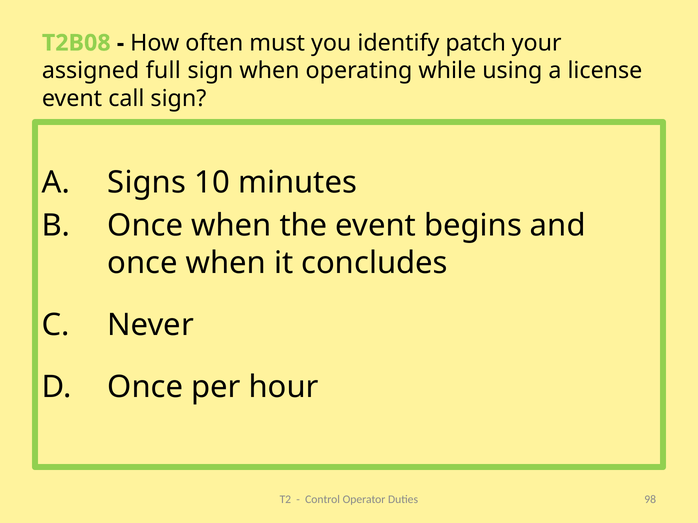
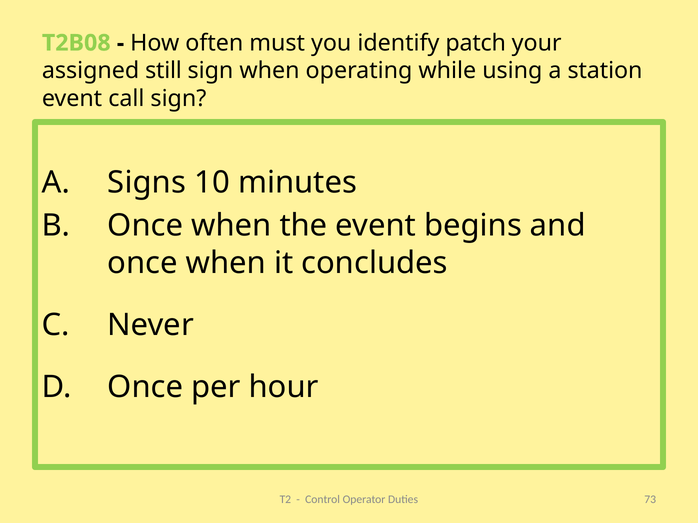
full: full -> still (164, 71)
license: license -> station (605, 71)
98: 98 -> 73 (650, 500)
